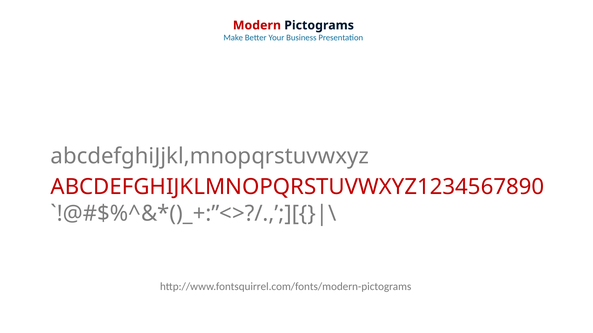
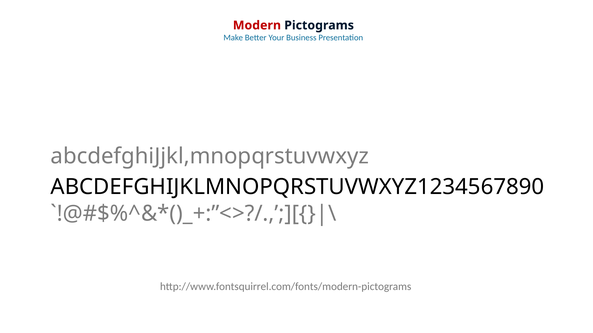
ABCDEFGHIJKLMNOPQRSTUVWXYZ1234567890 colour: red -> black (297, 187)
